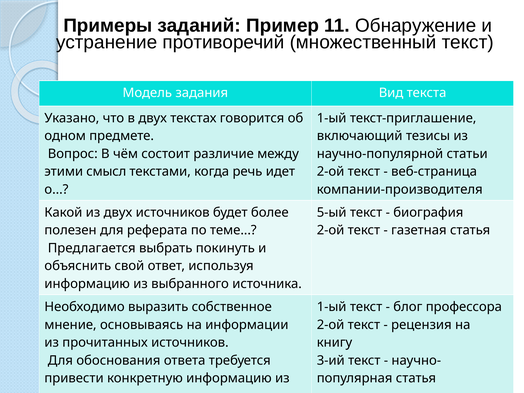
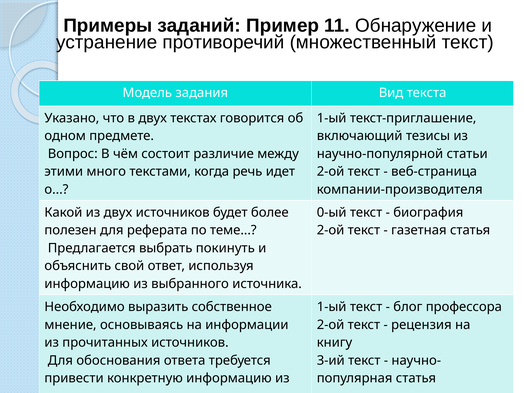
смысл: смысл -> много (106, 172)
5-ый: 5-ый -> 0-ый (332, 213)
